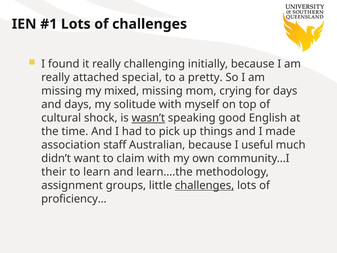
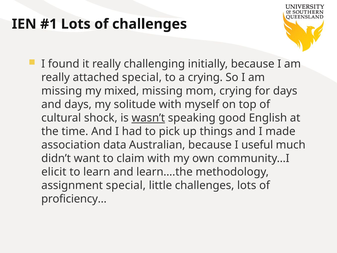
a pretty: pretty -> crying (205, 77)
staff: staff -> data (115, 145)
their: their -> elicit (54, 172)
assignment groups: groups -> special (126, 185)
challenges underline: present -> none (205, 185)
